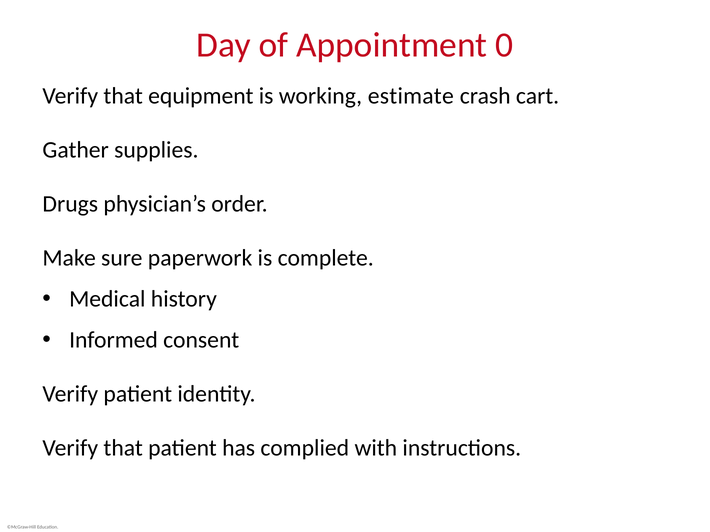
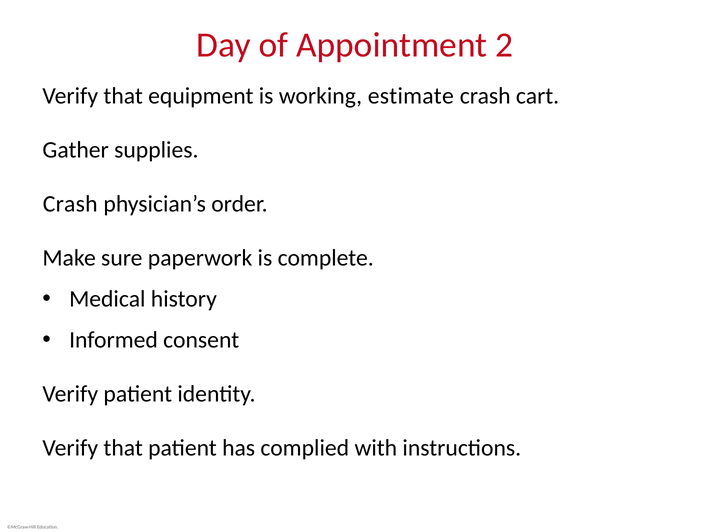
0: 0 -> 2 (504, 45)
Drugs: Drugs -> Crash (70, 204)
